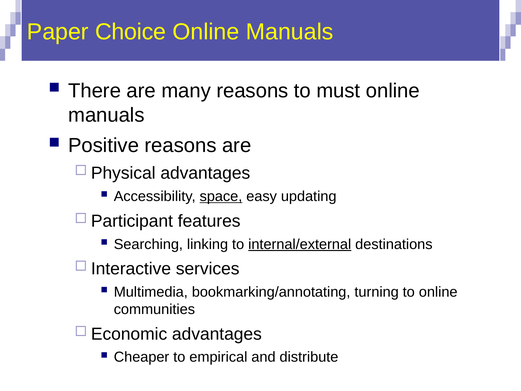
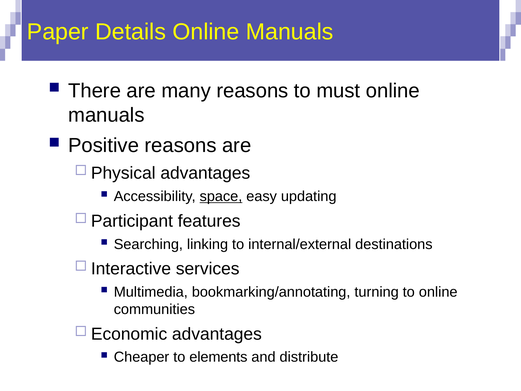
Choice: Choice -> Details (131, 32)
internal/external underline: present -> none (300, 244)
empirical: empirical -> elements (218, 357)
